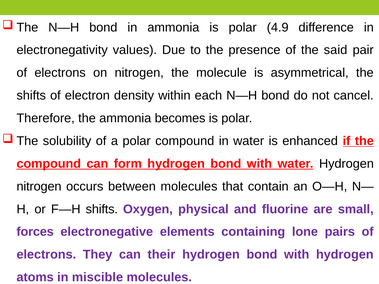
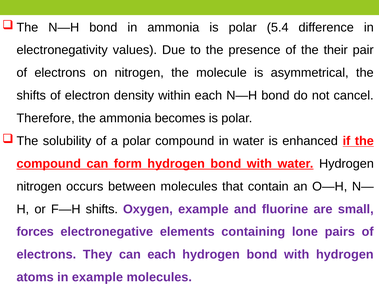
4.9: 4.9 -> 5.4 (278, 27)
said: said -> their (336, 50)
Oxygen physical: physical -> example (203, 209)
can their: their -> each (162, 255)
in miscible: miscible -> example (97, 278)
